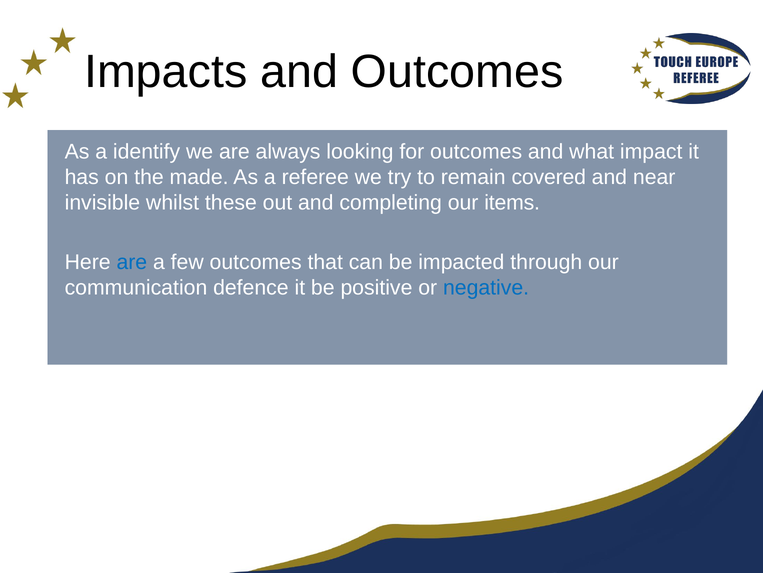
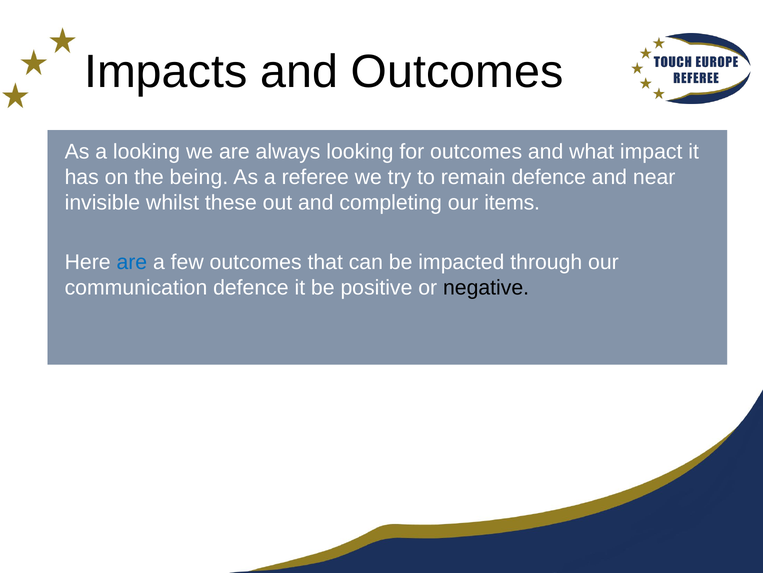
a identify: identify -> looking (147, 152)
made: made -> being (199, 177)
remain covered: covered -> defence (549, 177)
negative colour: blue -> black (486, 287)
